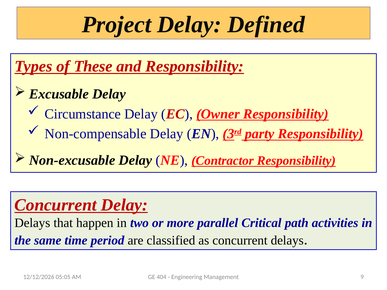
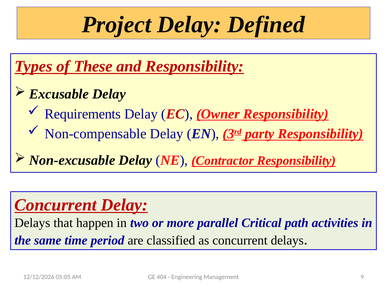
Circumstance: Circumstance -> Requirements (83, 114)
